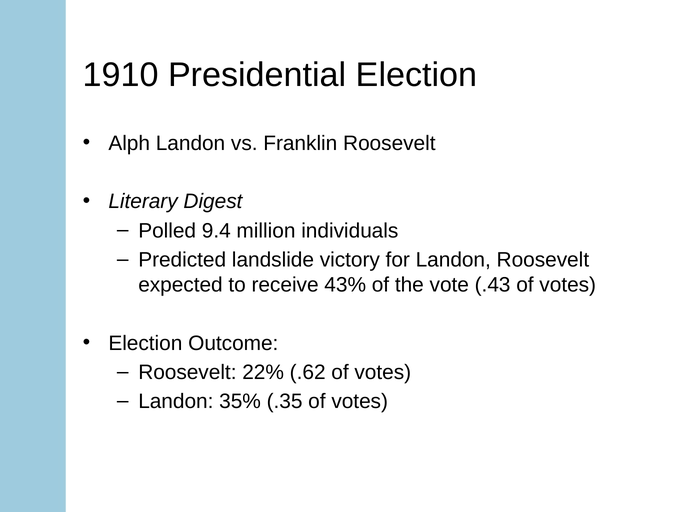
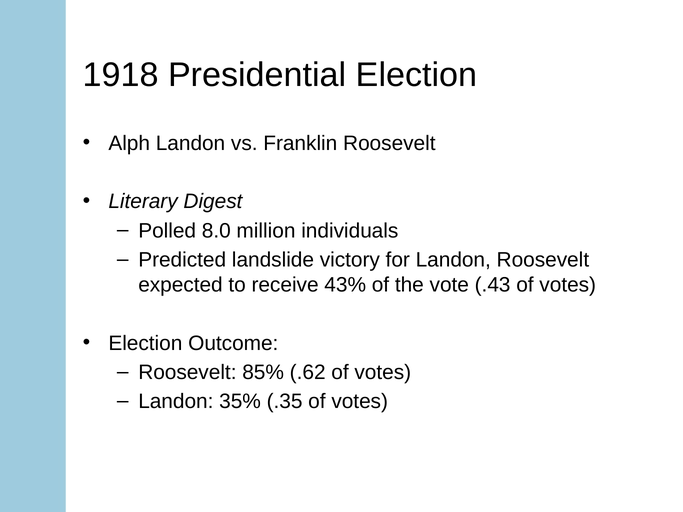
1910: 1910 -> 1918 (121, 75)
9.4: 9.4 -> 8.0 (216, 231)
22%: 22% -> 85% (263, 373)
